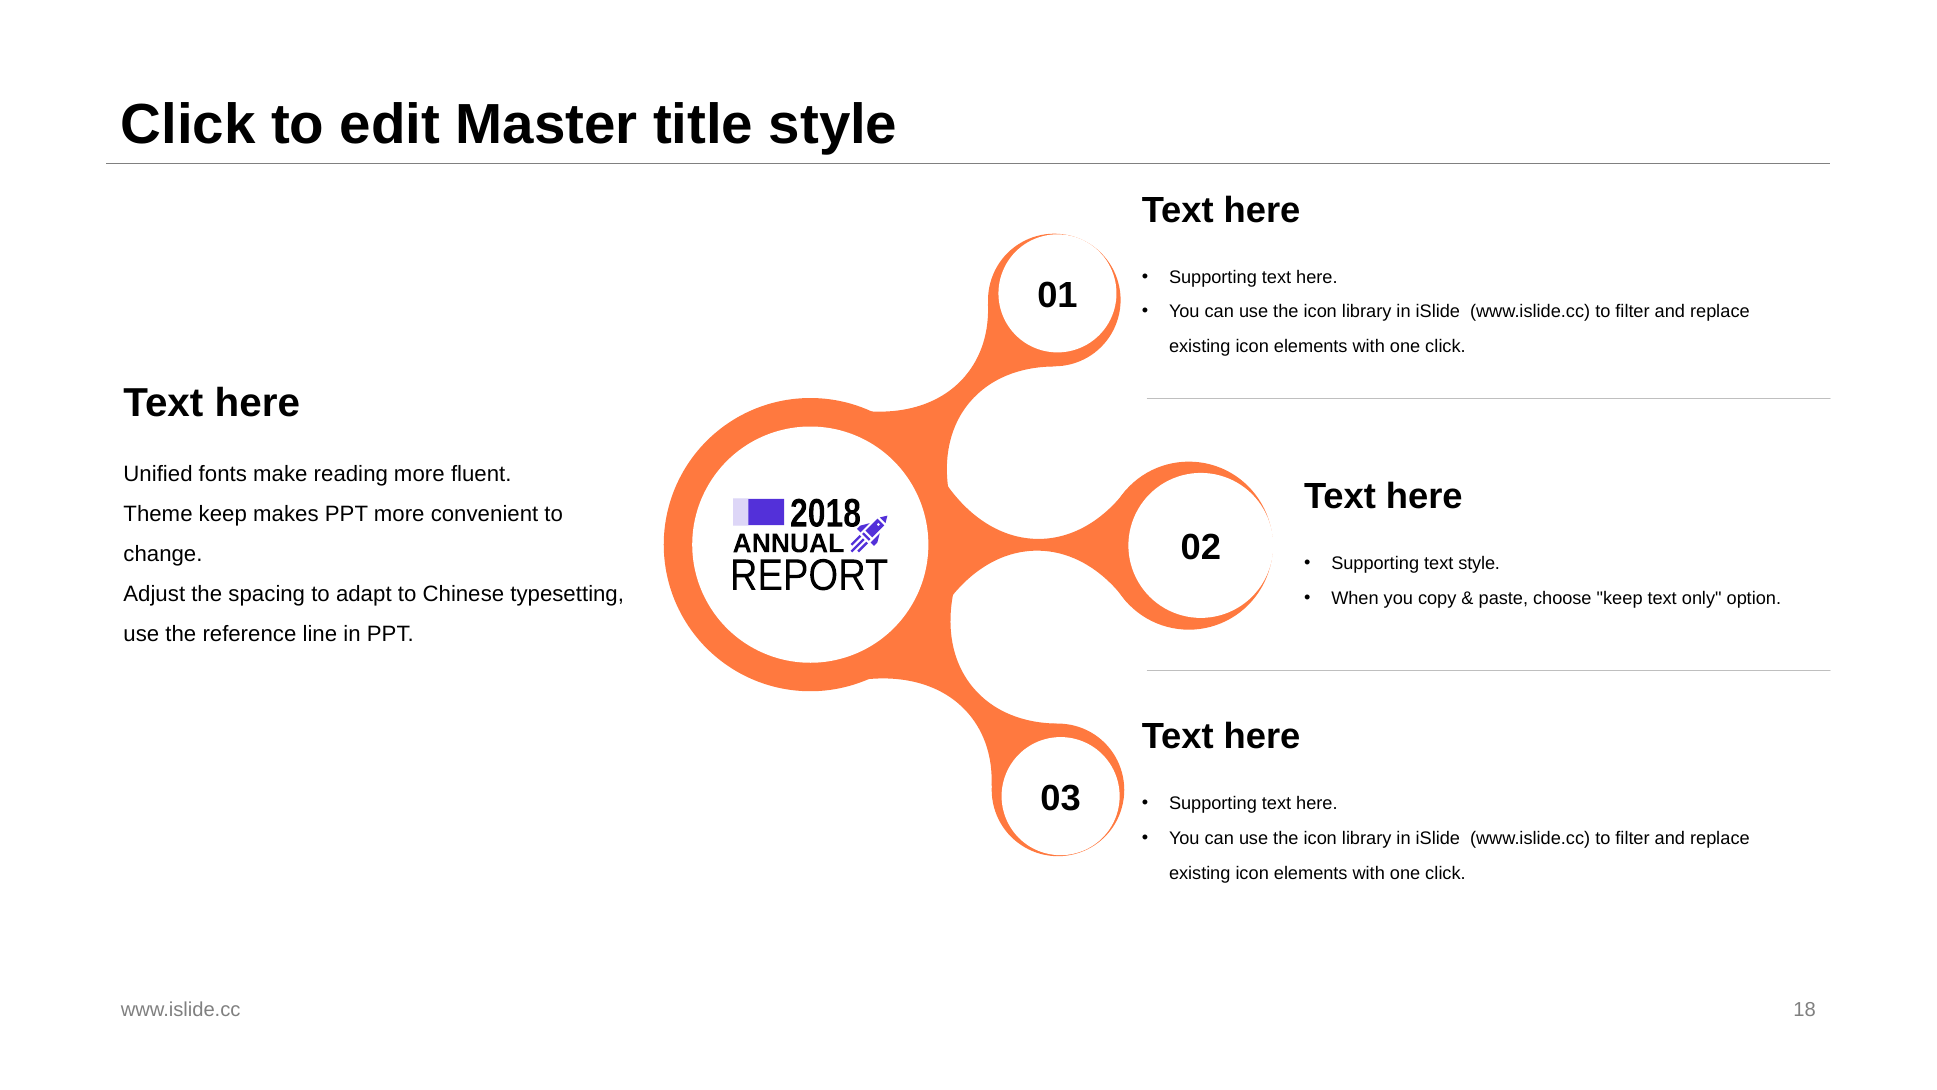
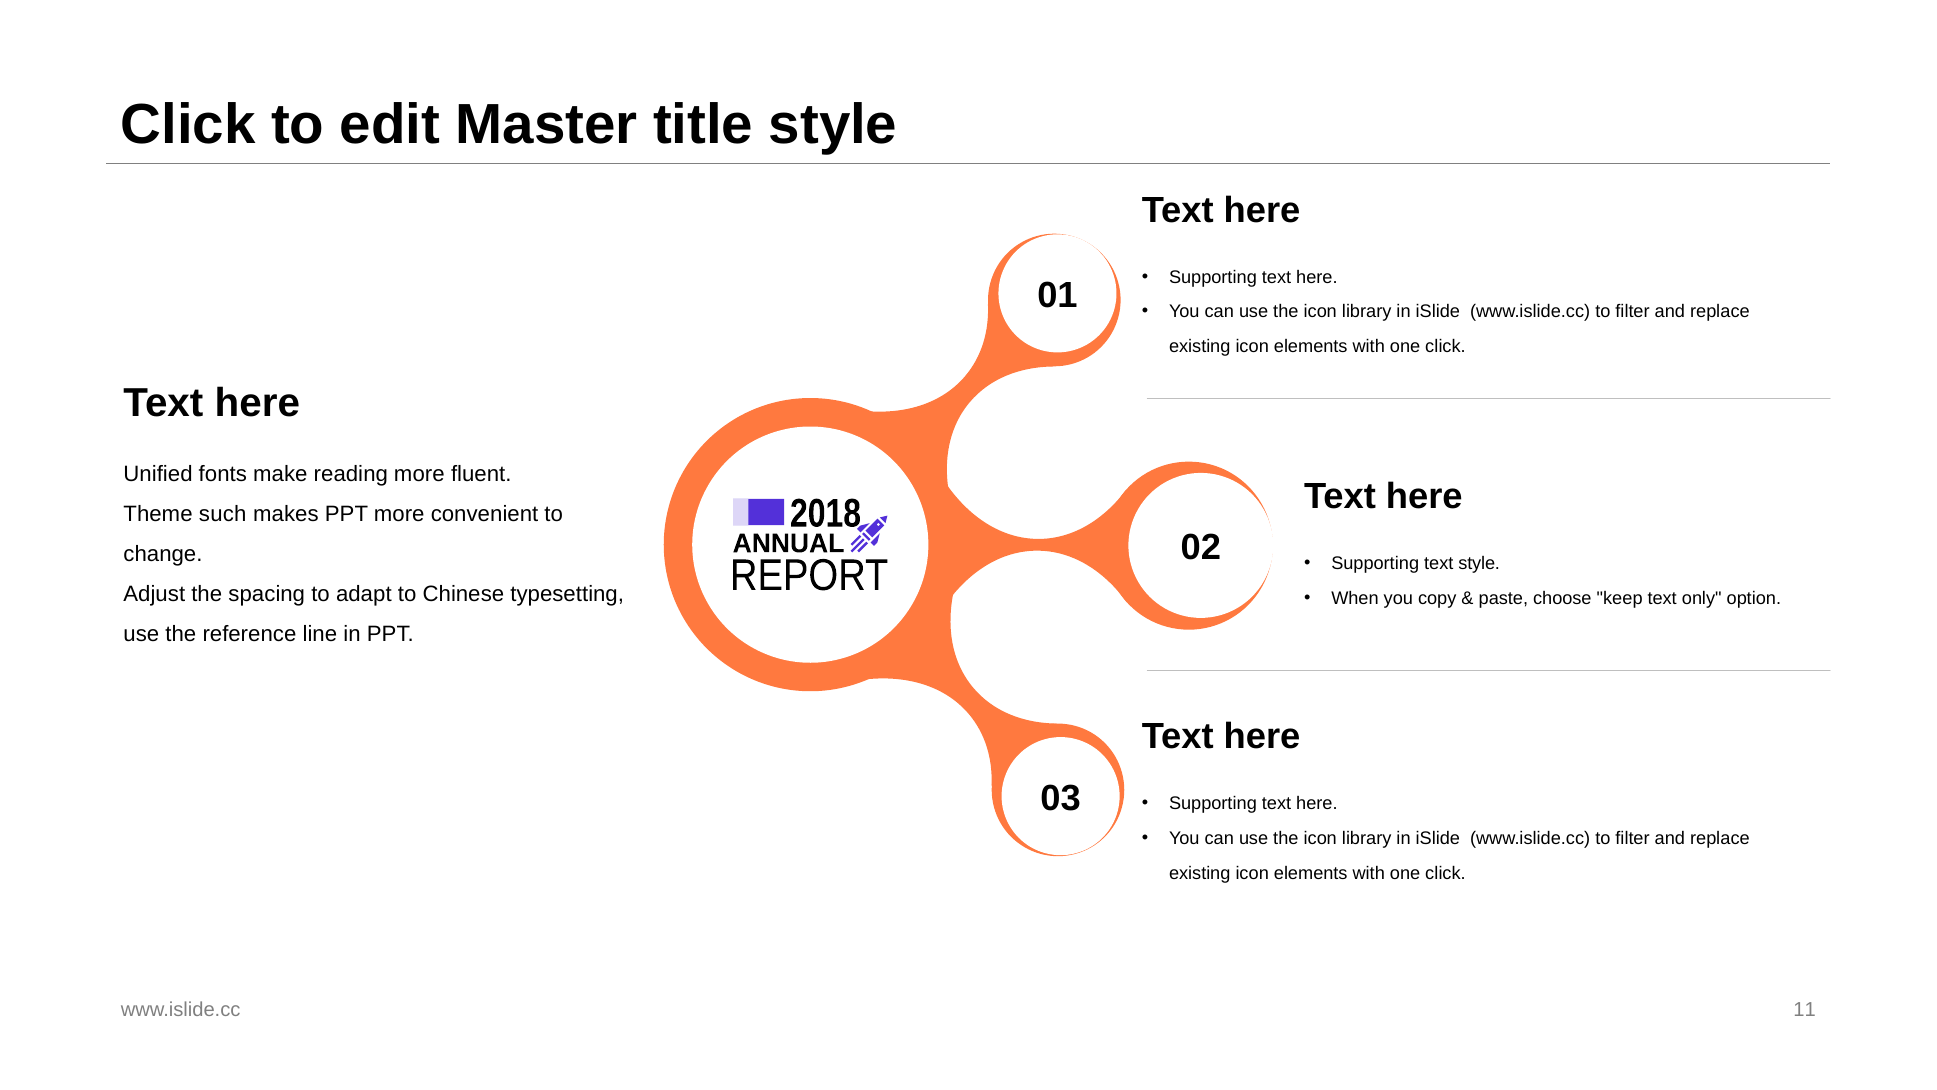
Theme keep: keep -> such (223, 514)
18: 18 -> 11 (1805, 1009)
